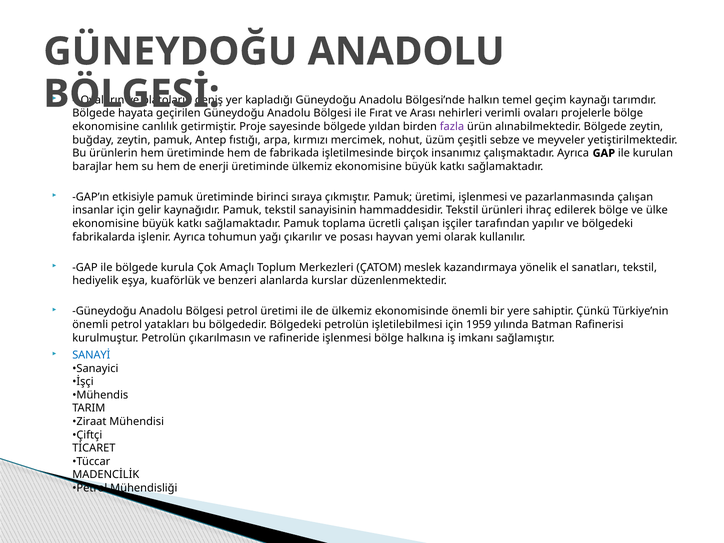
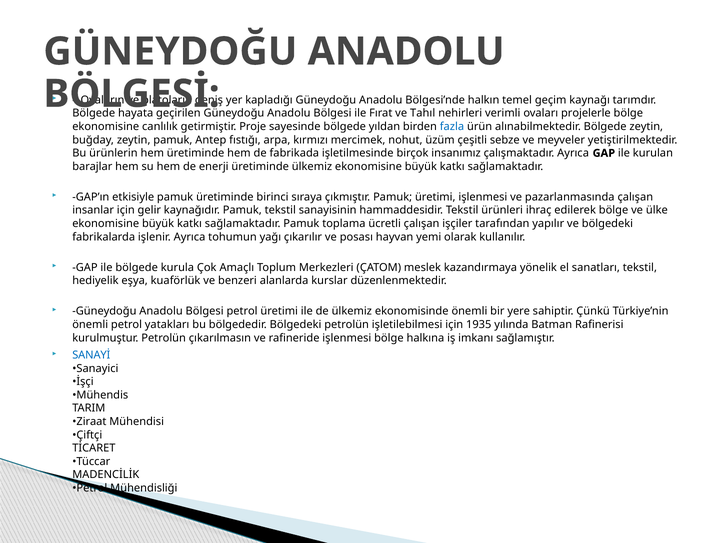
Arası: Arası -> Tahıl (423, 113)
fazla colour: purple -> blue (452, 127)
1959: 1959 -> 1935 (479, 325)
